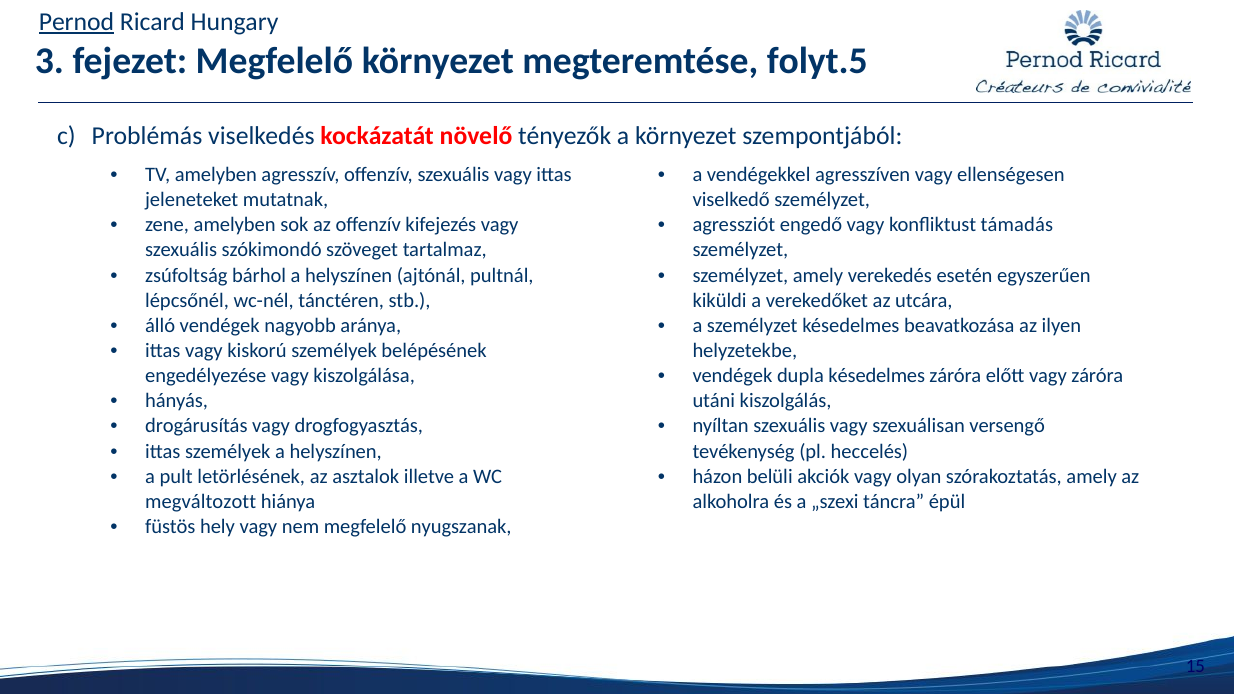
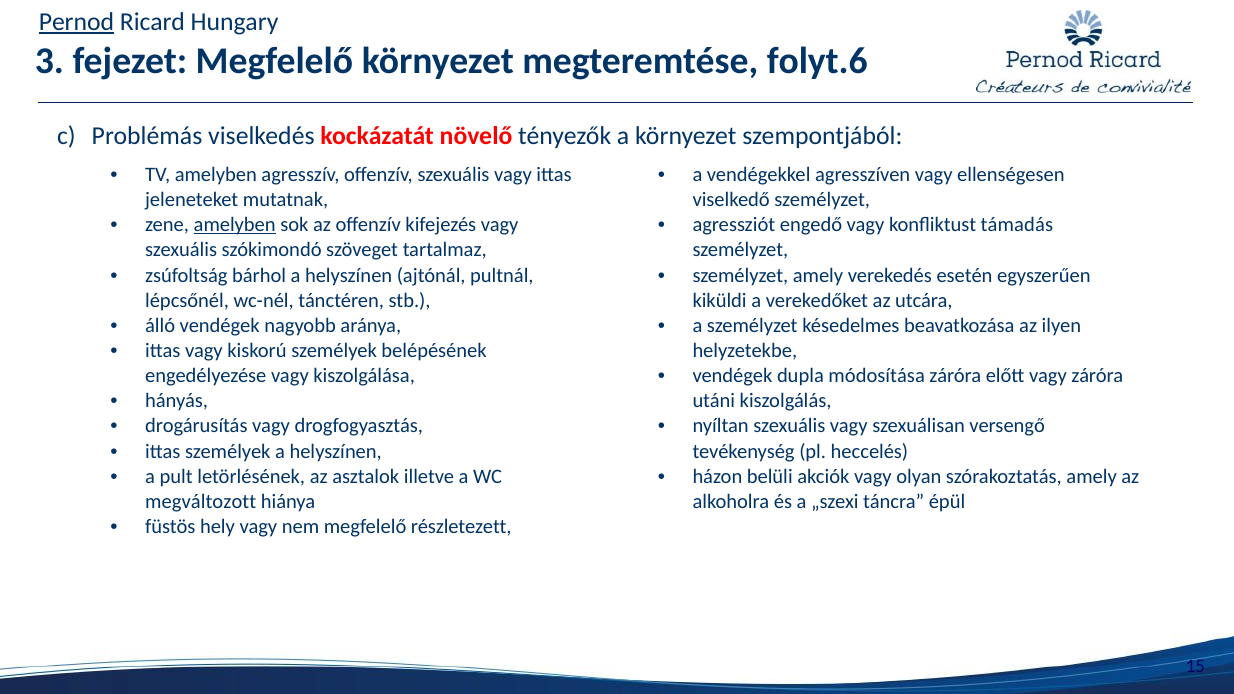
folyt.5: folyt.5 -> folyt.6 (817, 61)
amelyben underline: none -> present (235, 225)
dupla késedelmes: késedelmes -> módosítása (877, 376)
nyugszanak: nyugszanak -> részletezett (461, 527)
